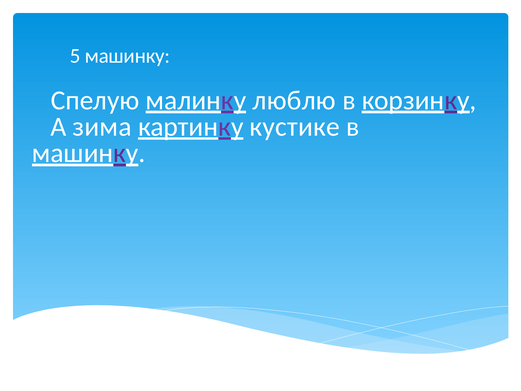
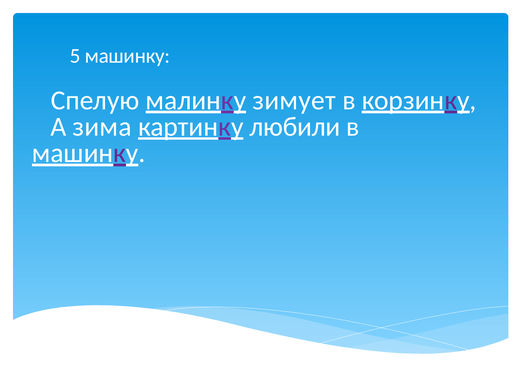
люблю: люблю -> зимует (294, 100)
кустике: кустике -> любили (295, 127)
